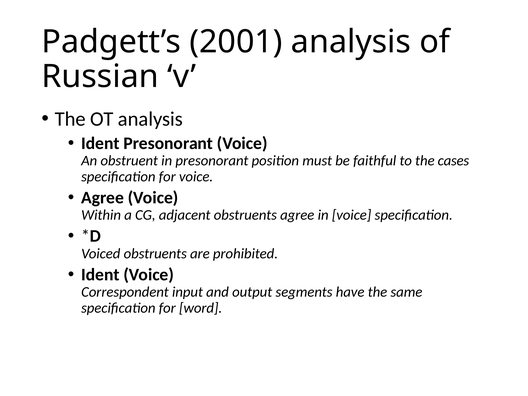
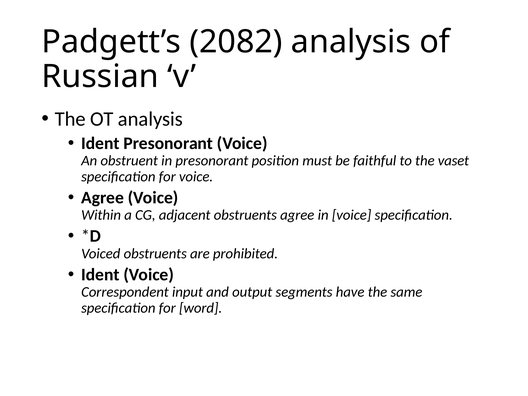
2001: 2001 -> 2082 (236, 42)
cases: cases -> vaset (453, 161)
